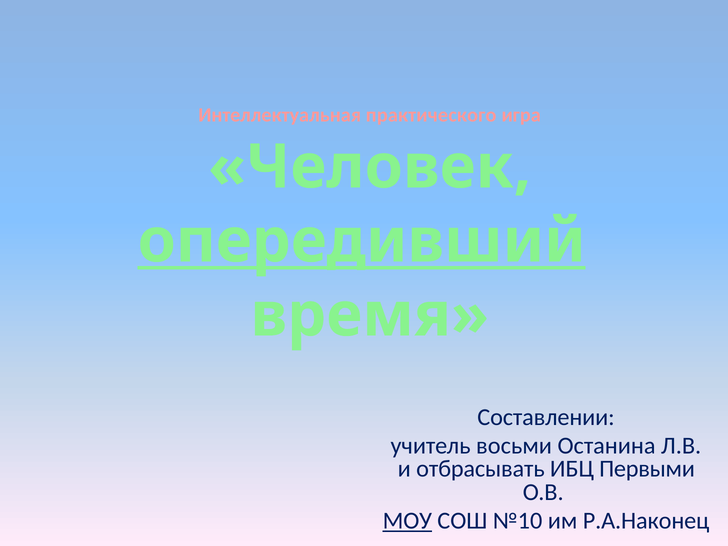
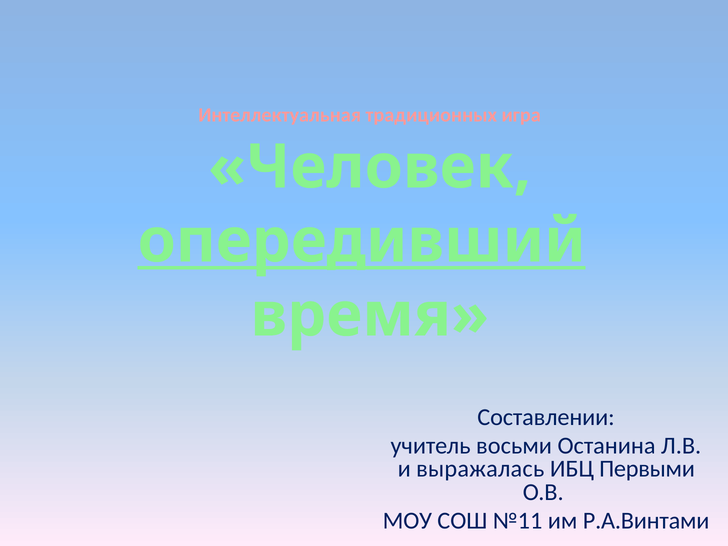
практического: практического -> традиционных (431, 115)
отбрасывать: отбрасывать -> выражалась (480, 469)
МОУ underline: present -> none (407, 521)
№10: №10 -> №11 (518, 521)
Р.А.Наконец: Р.А.Наконец -> Р.А.Винтами (646, 521)
